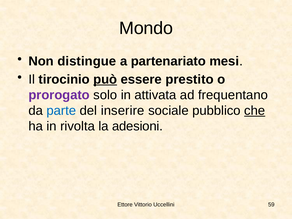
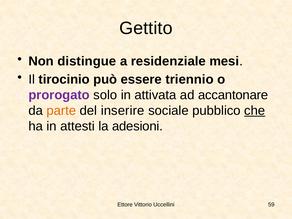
Mondo: Mondo -> Gettito (146, 28)
partenariato: partenariato -> residenziale (168, 61)
può underline: present -> none (105, 79)
prestito: prestito -> triennio (190, 79)
frequentano: frequentano -> accantonare (233, 95)
parte colour: blue -> orange (61, 111)
rivolta: rivolta -> attesti (78, 126)
